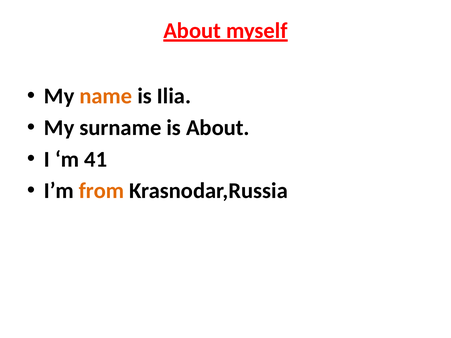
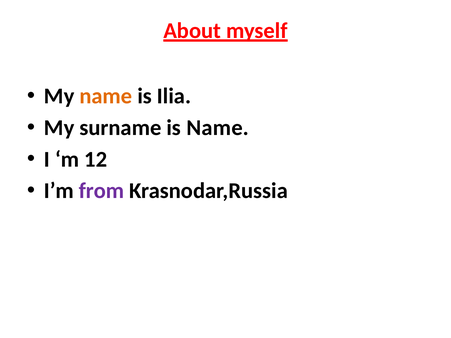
is About: About -> Name (218, 128)
41: 41 -> 12 (96, 159)
from colour: orange -> purple (101, 191)
